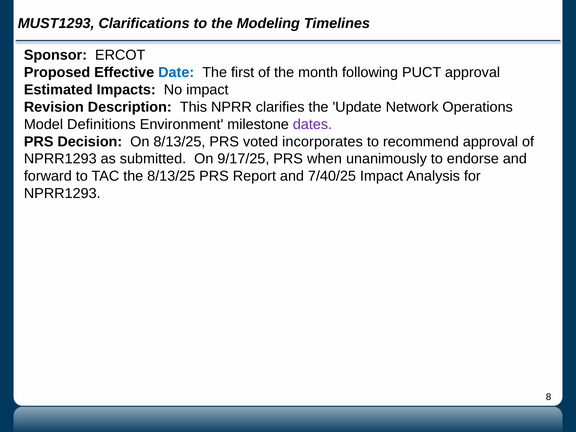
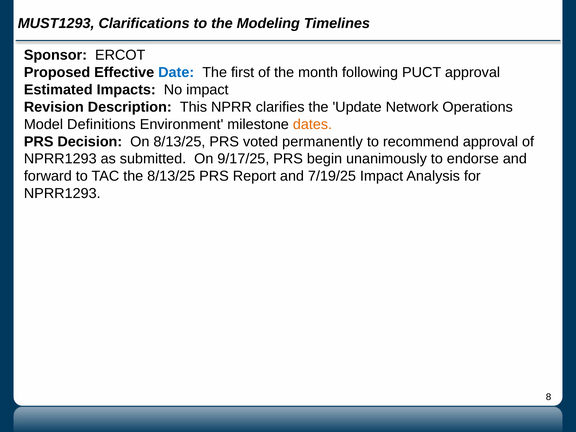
dates colour: purple -> orange (312, 124)
incorporates: incorporates -> permanently (322, 142)
when: when -> begin (325, 159)
7/40/25: 7/40/25 -> 7/19/25 (332, 176)
